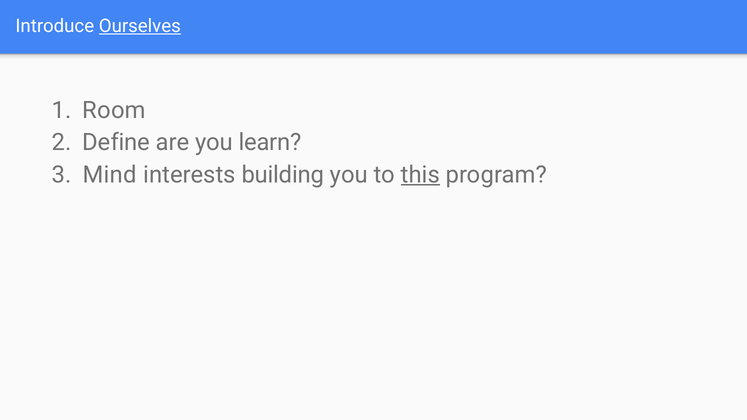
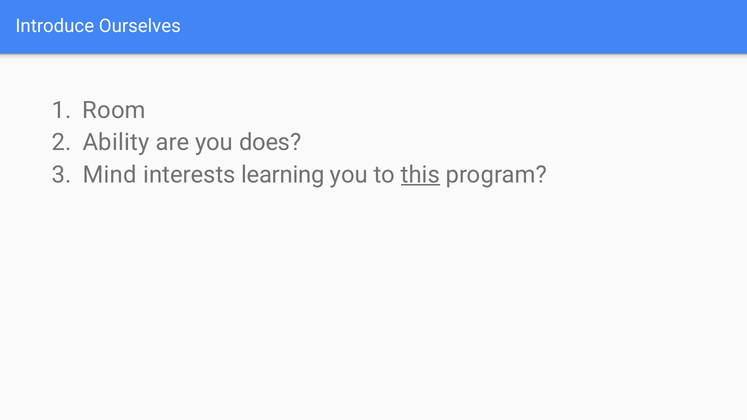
Ourselves underline: present -> none (140, 26)
Define: Define -> Ability (116, 143)
learn: learn -> does (270, 143)
building: building -> learning (283, 175)
